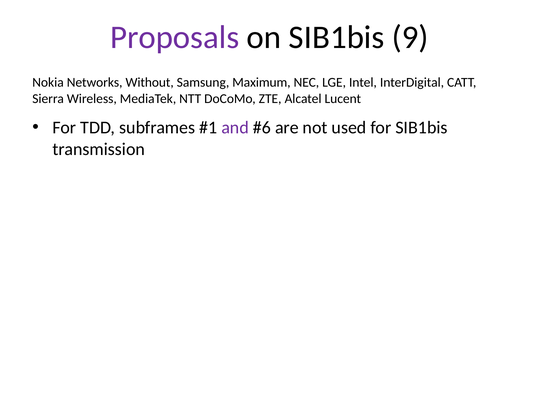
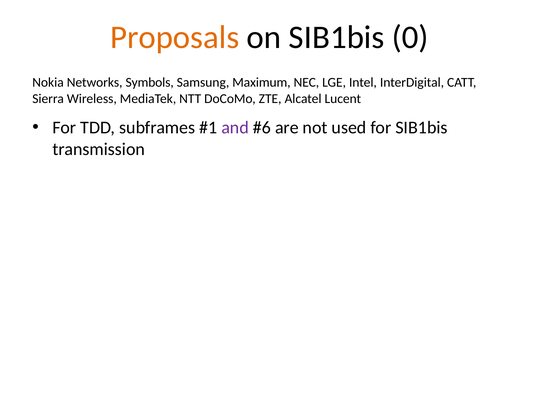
Proposals colour: purple -> orange (175, 37)
9: 9 -> 0 (410, 37)
Without: Without -> Symbols (150, 83)
